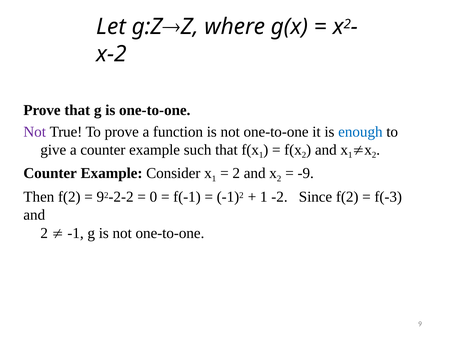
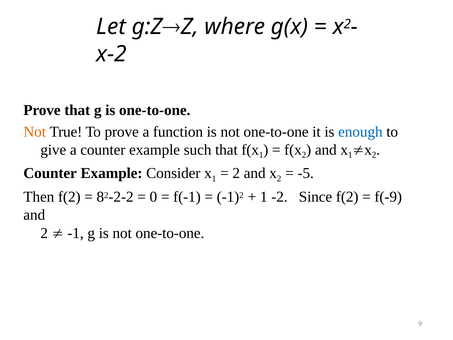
Not colour: purple -> orange (35, 132)
-9: -9 -> -5 (306, 173)
9: 9 -> 8 (100, 197)
f(-3: f(-3 -> f(-9 (388, 197)
